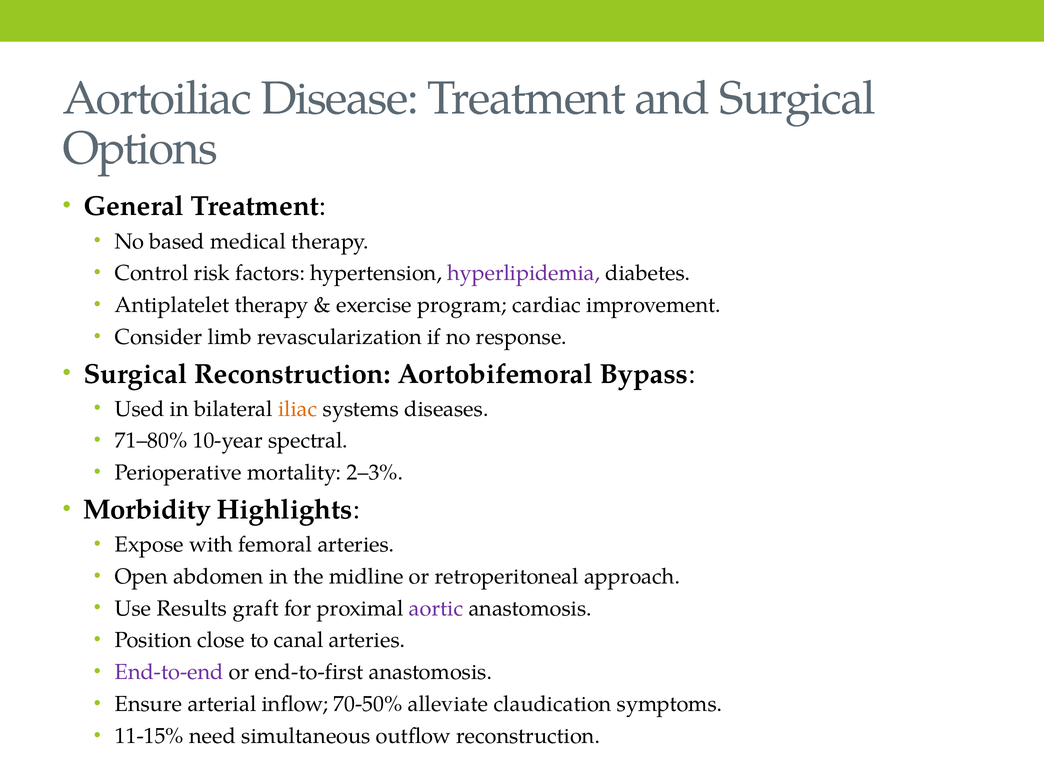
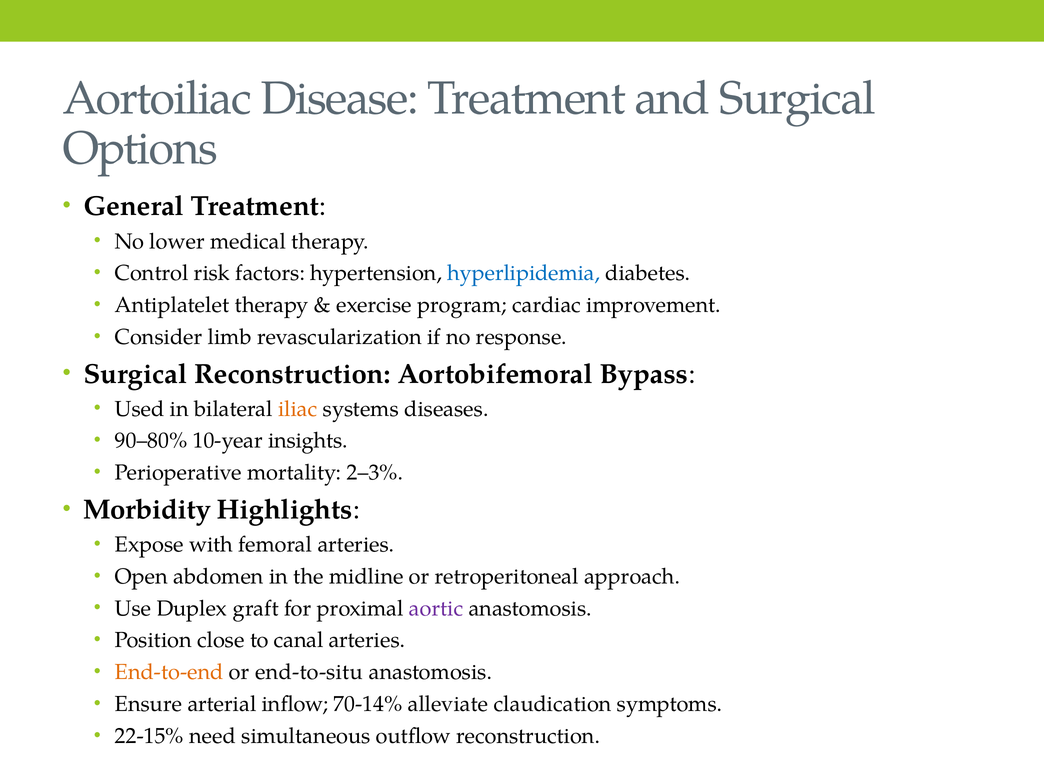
based: based -> lower (177, 241)
hyperlipidemia colour: purple -> blue (524, 273)
71–80%: 71–80% -> 90–80% (151, 441)
spectral: spectral -> insights (308, 441)
Results: Results -> Duplex (192, 608)
End-to-end colour: purple -> orange (169, 672)
end-to-first: end-to-first -> end-to-situ (309, 672)
70-50%: 70-50% -> 70-14% (368, 704)
11-15%: 11-15% -> 22-15% (149, 736)
